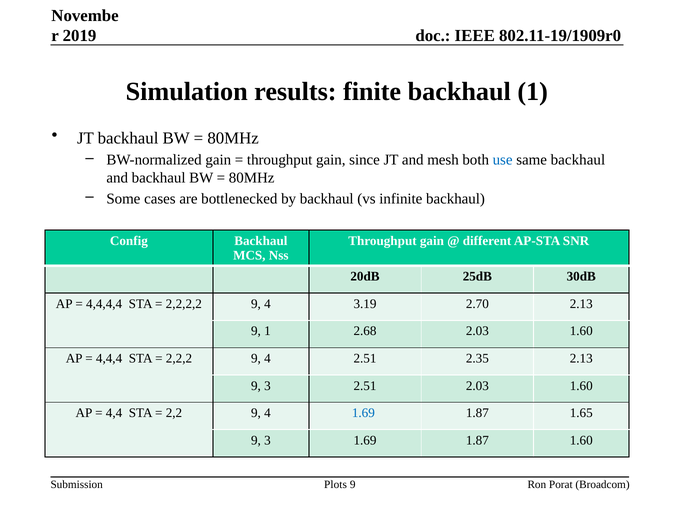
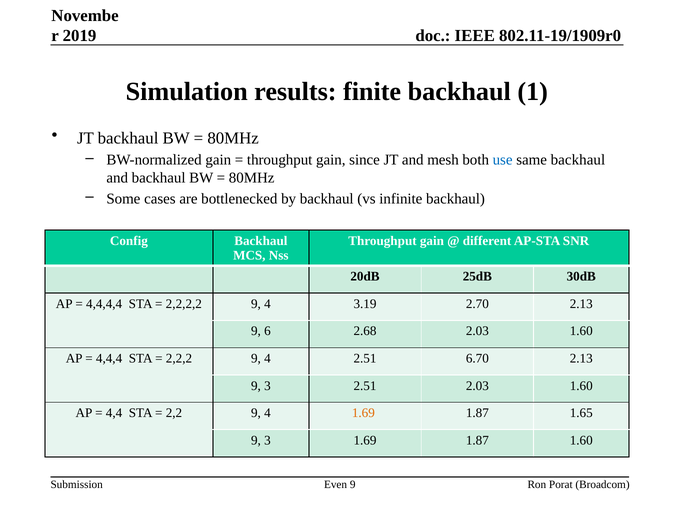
9 1: 1 -> 6 (267, 331)
2.35: 2.35 -> 6.70 (477, 359)
1.69 colour: blue -> orange (363, 413)
Plots: Plots -> Even (336, 485)
